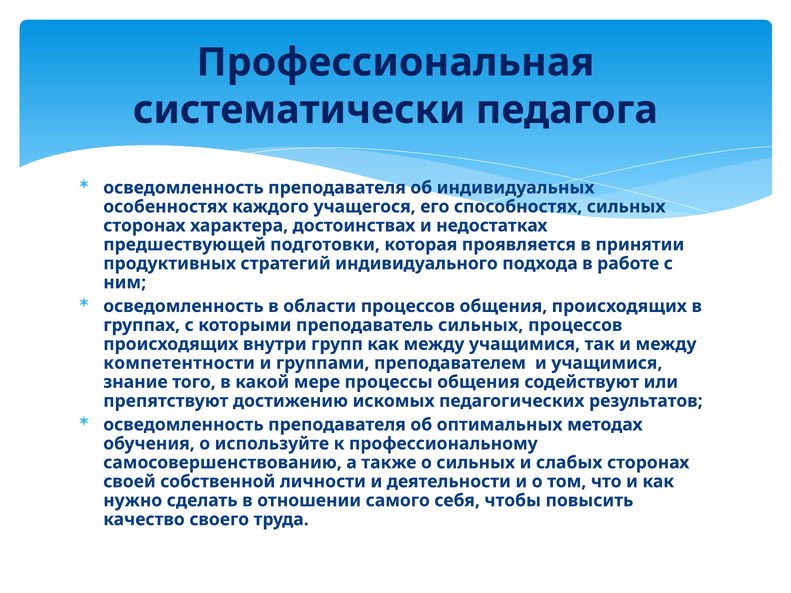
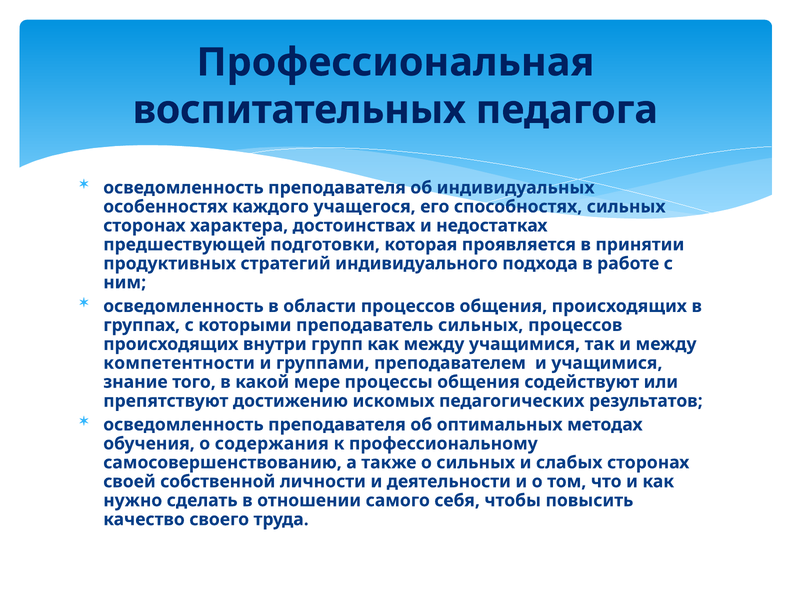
систематически: систематически -> воспитательных (299, 110)
используйте: используйте -> содержания (272, 444)
